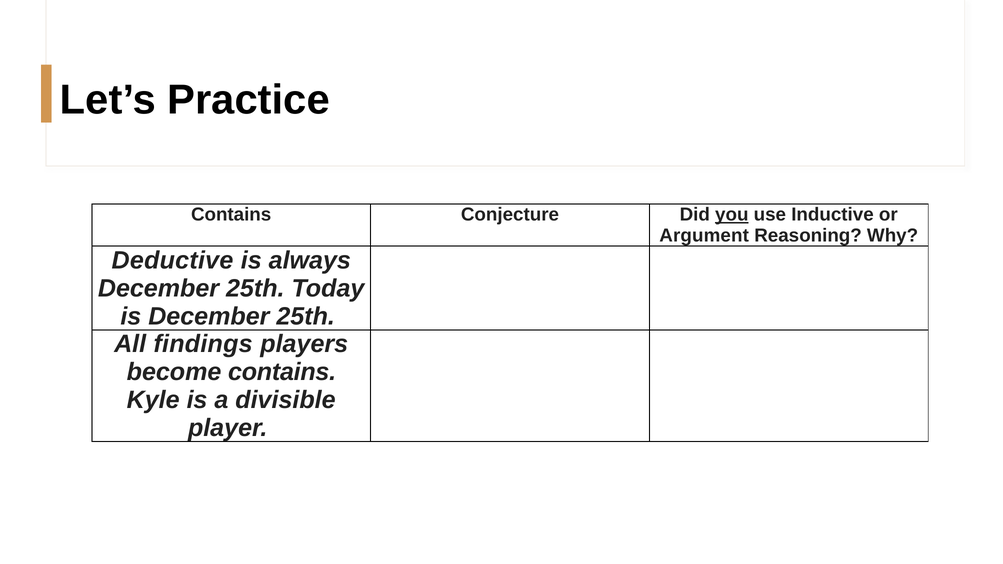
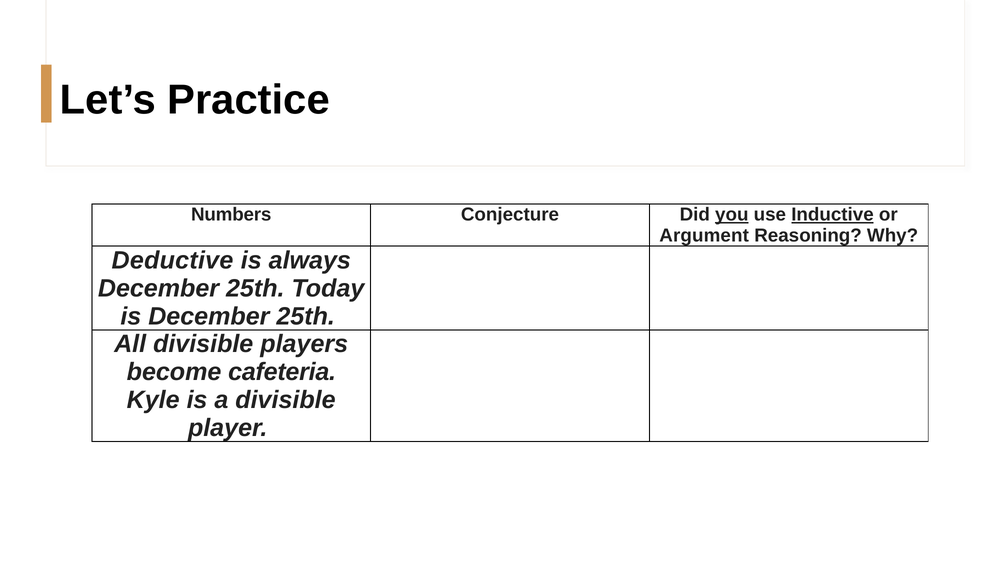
Contains: Contains -> Numbers (231, 215)
Inductive underline: none -> present (832, 215)
All findings: findings -> divisible (203, 344)
become contains: contains -> cafeteria (282, 372)
